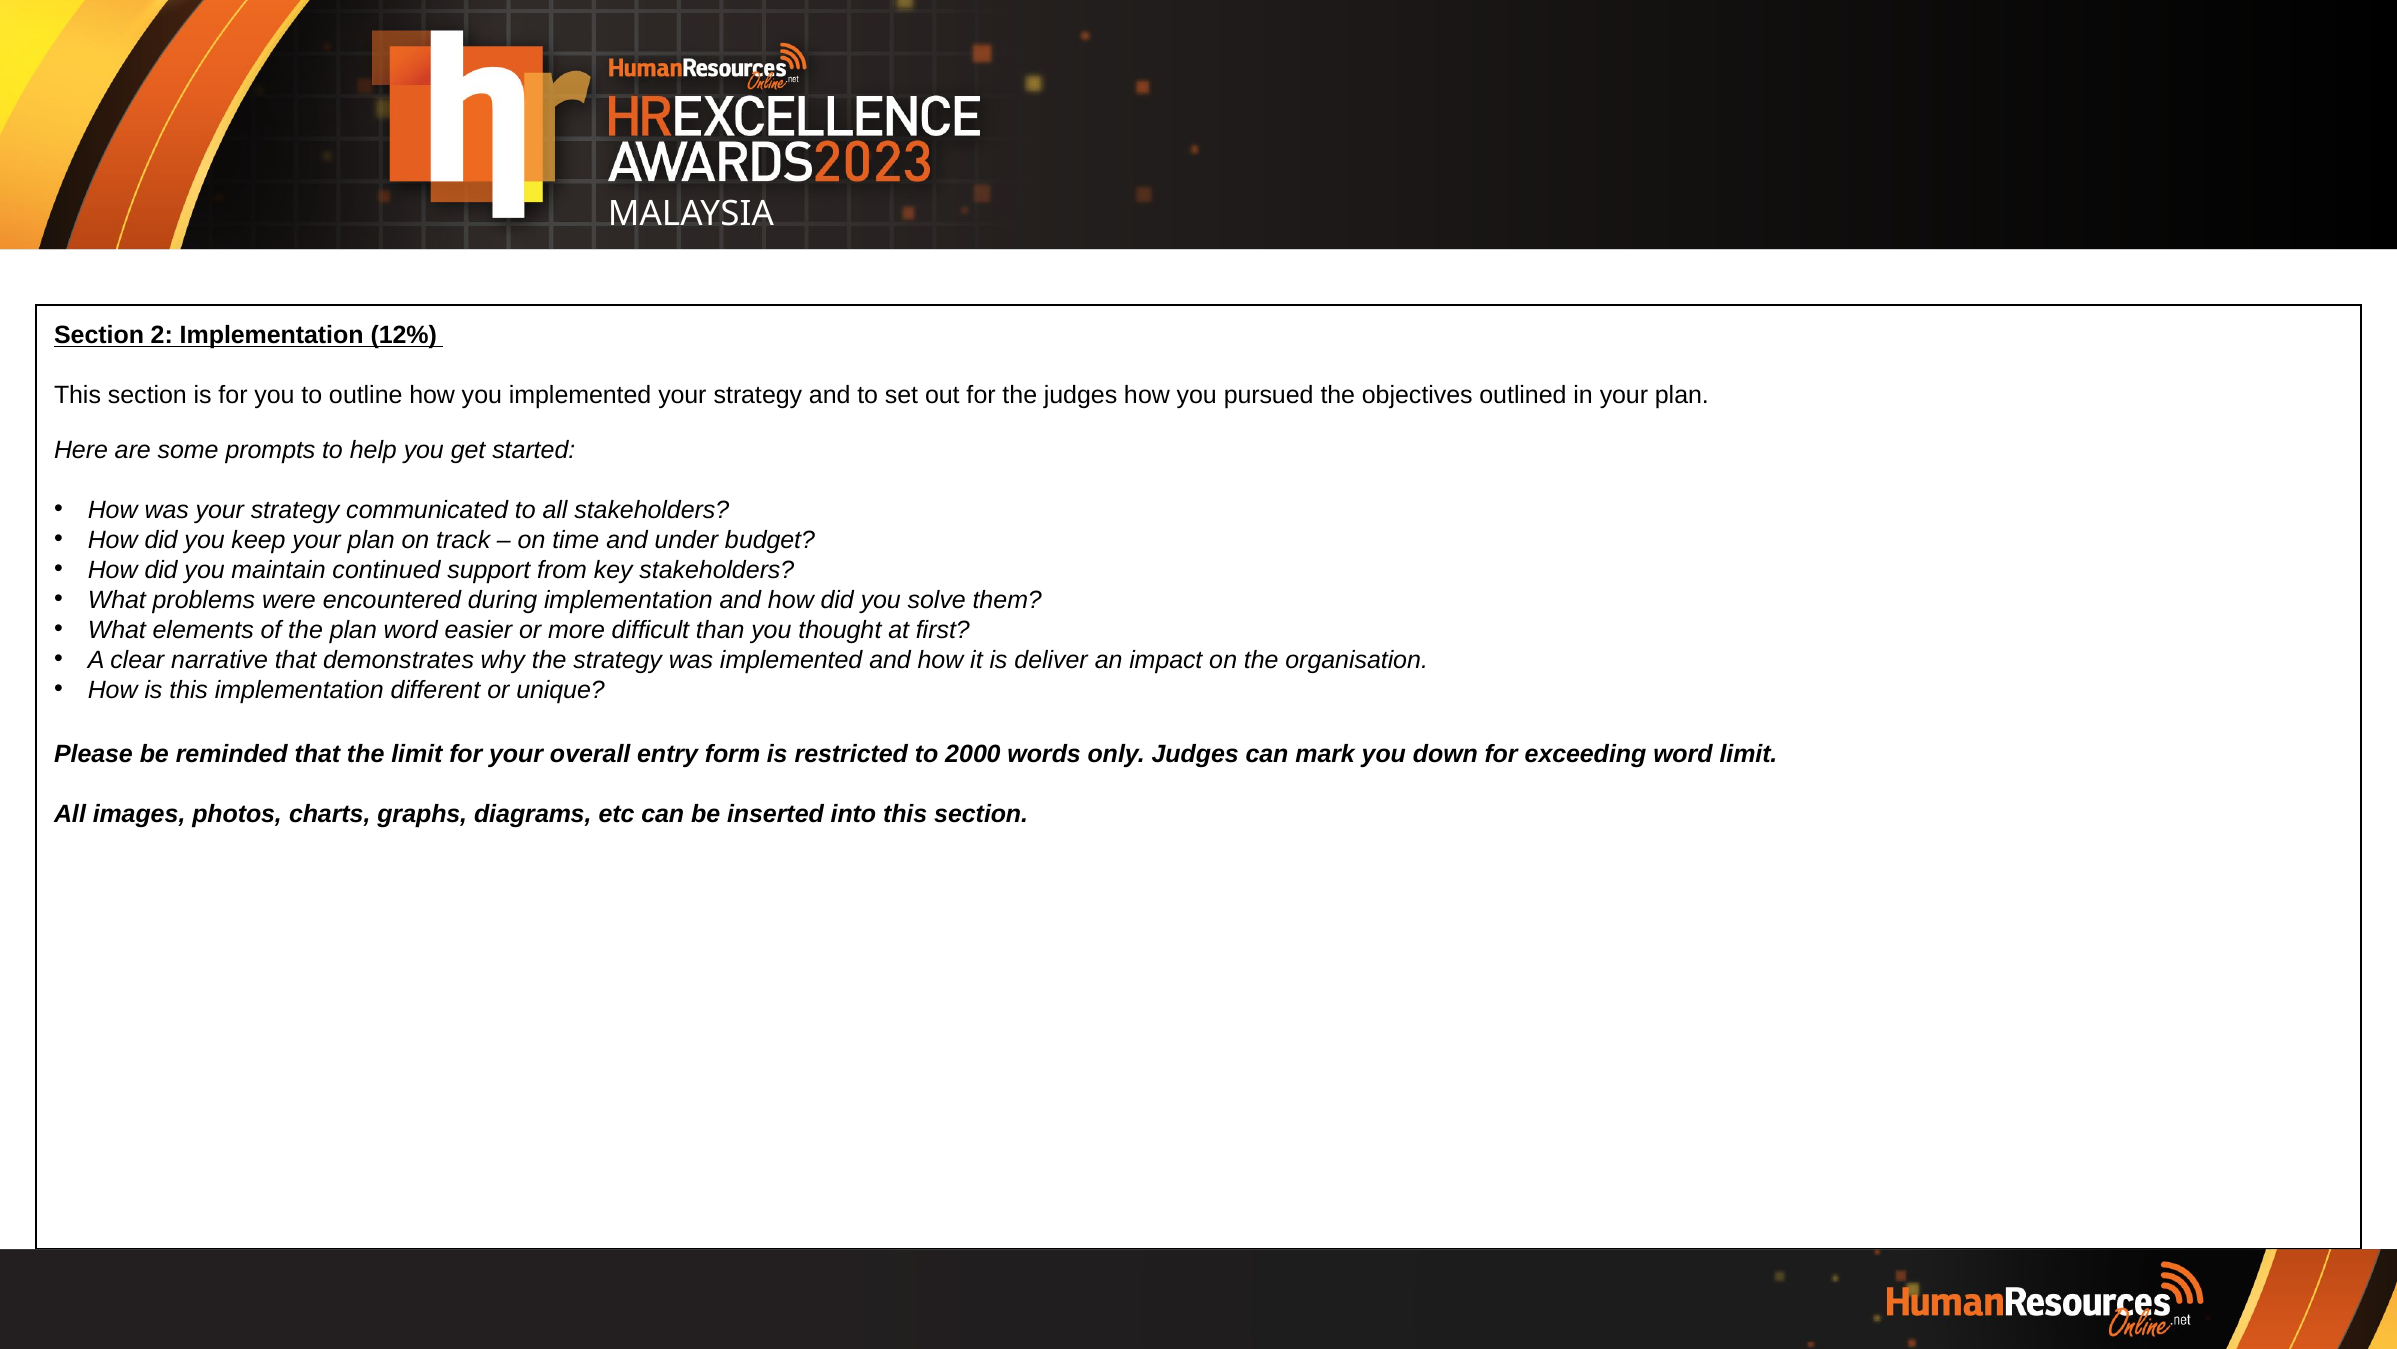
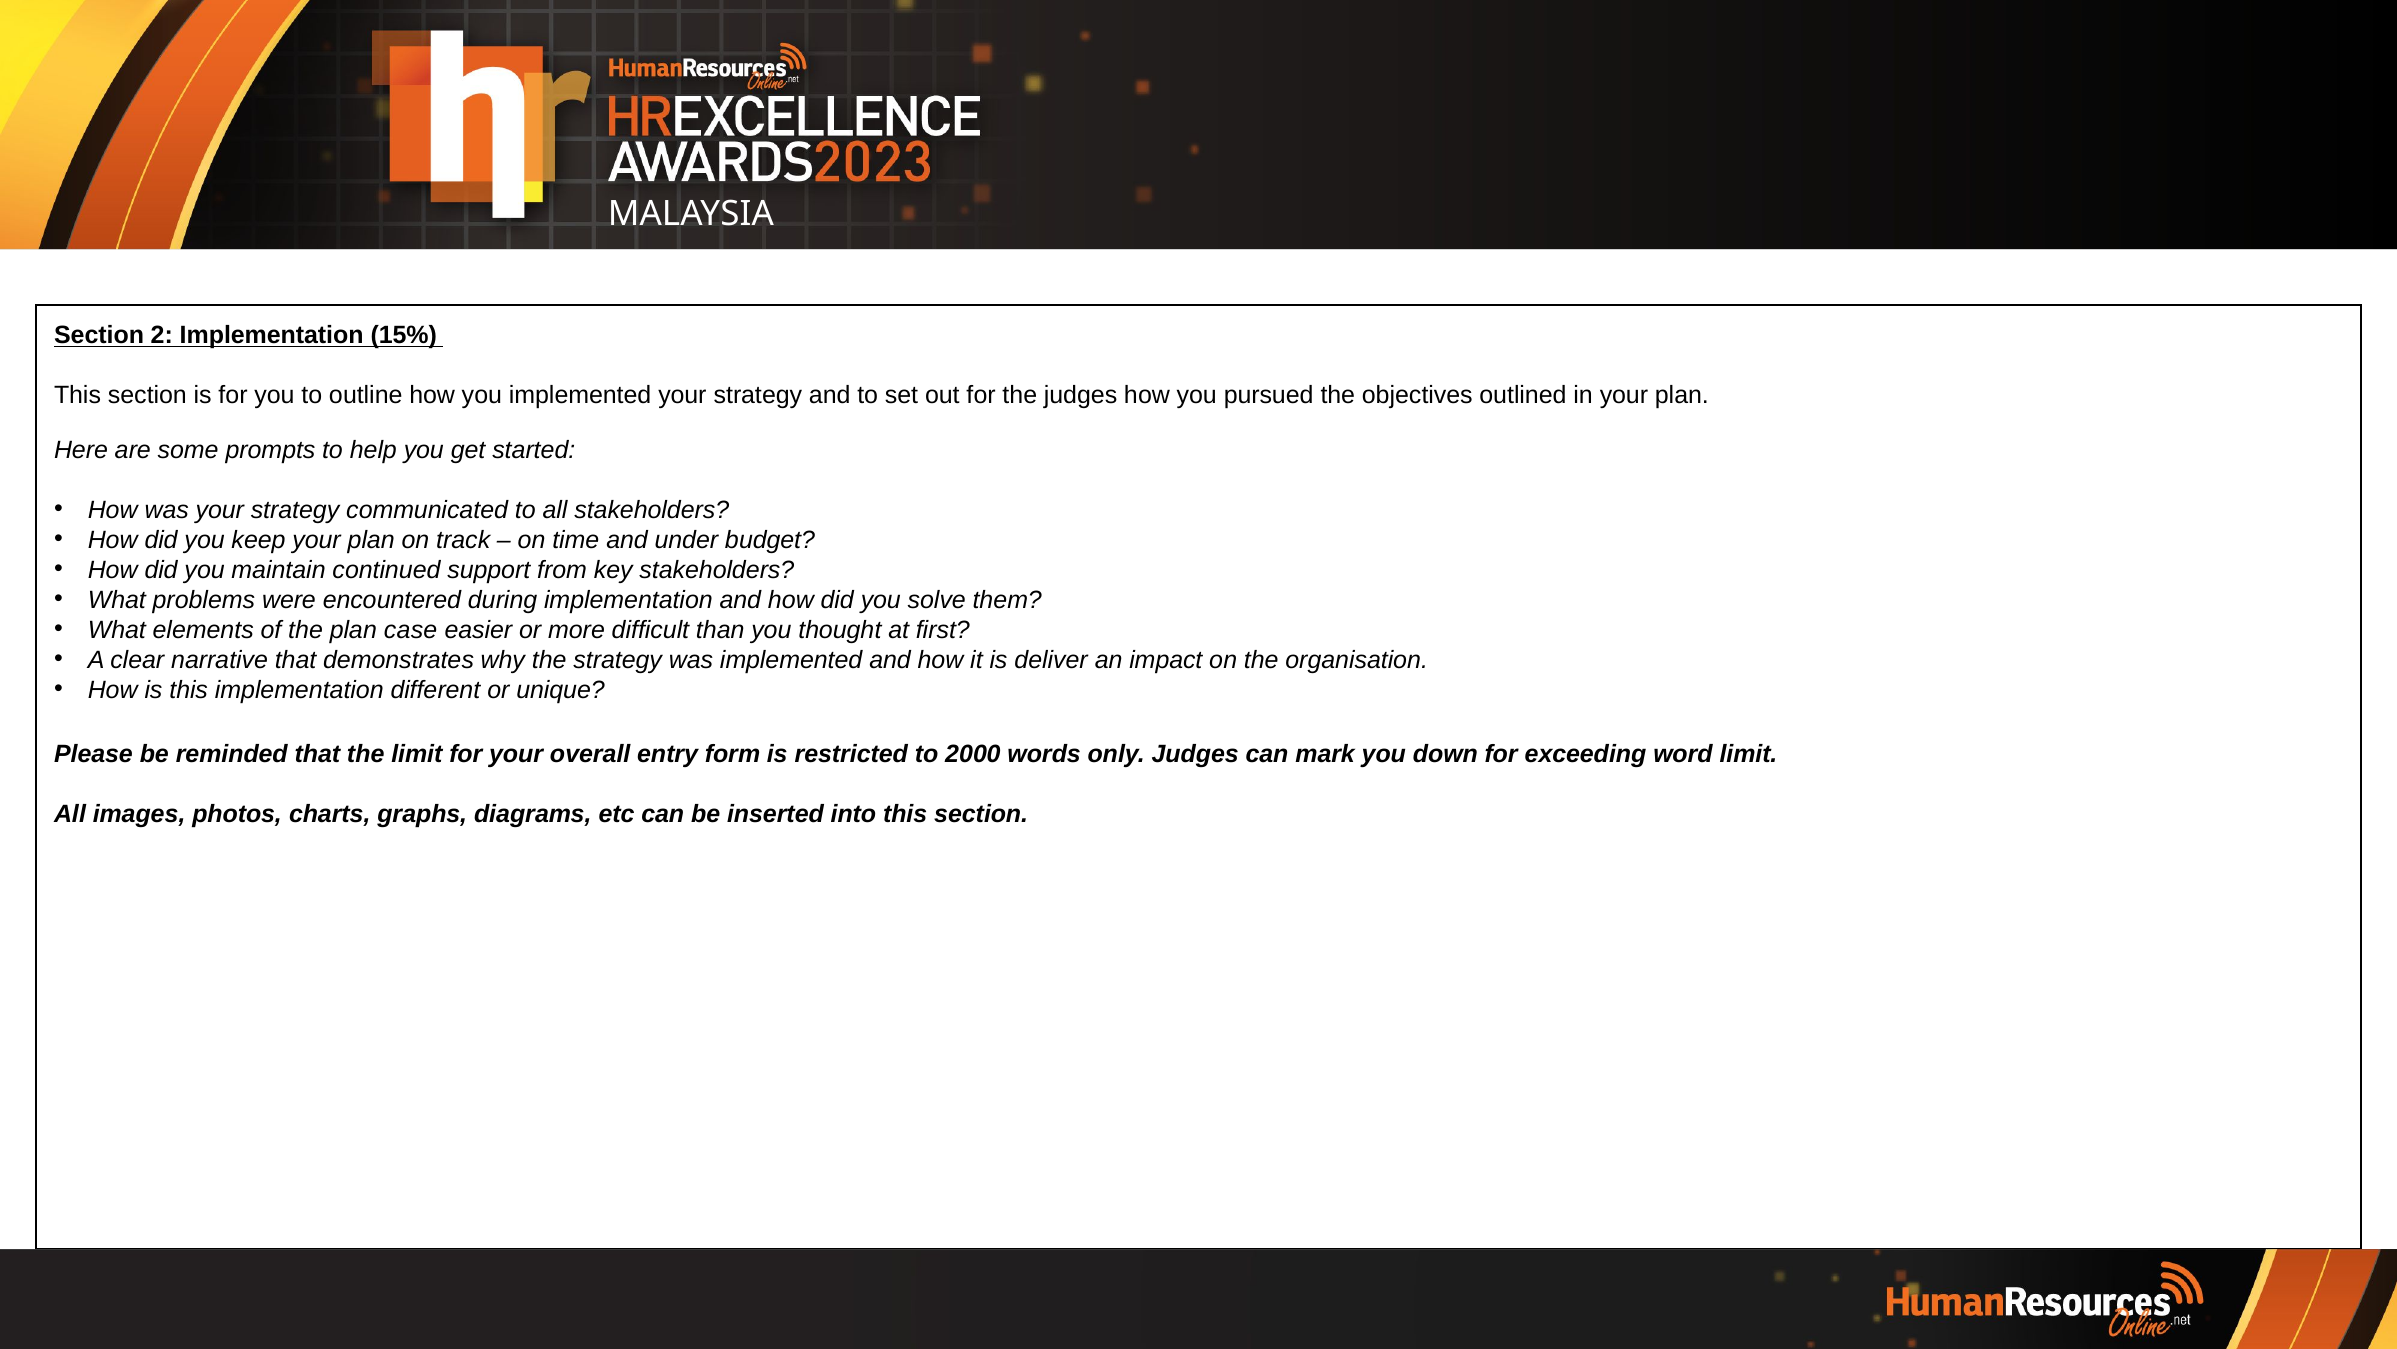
12%: 12% -> 15% (404, 335)
plan word: word -> case (411, 630)
